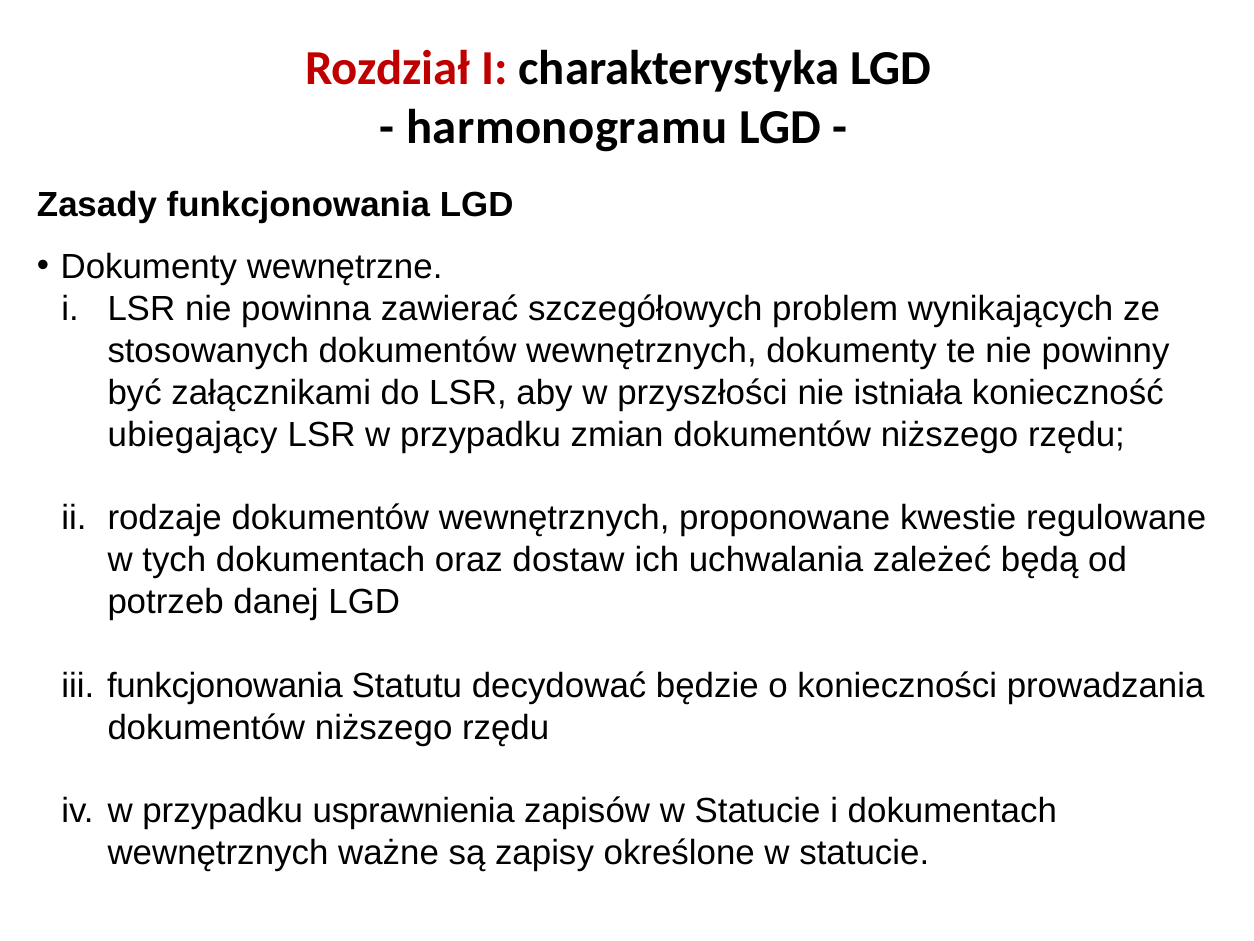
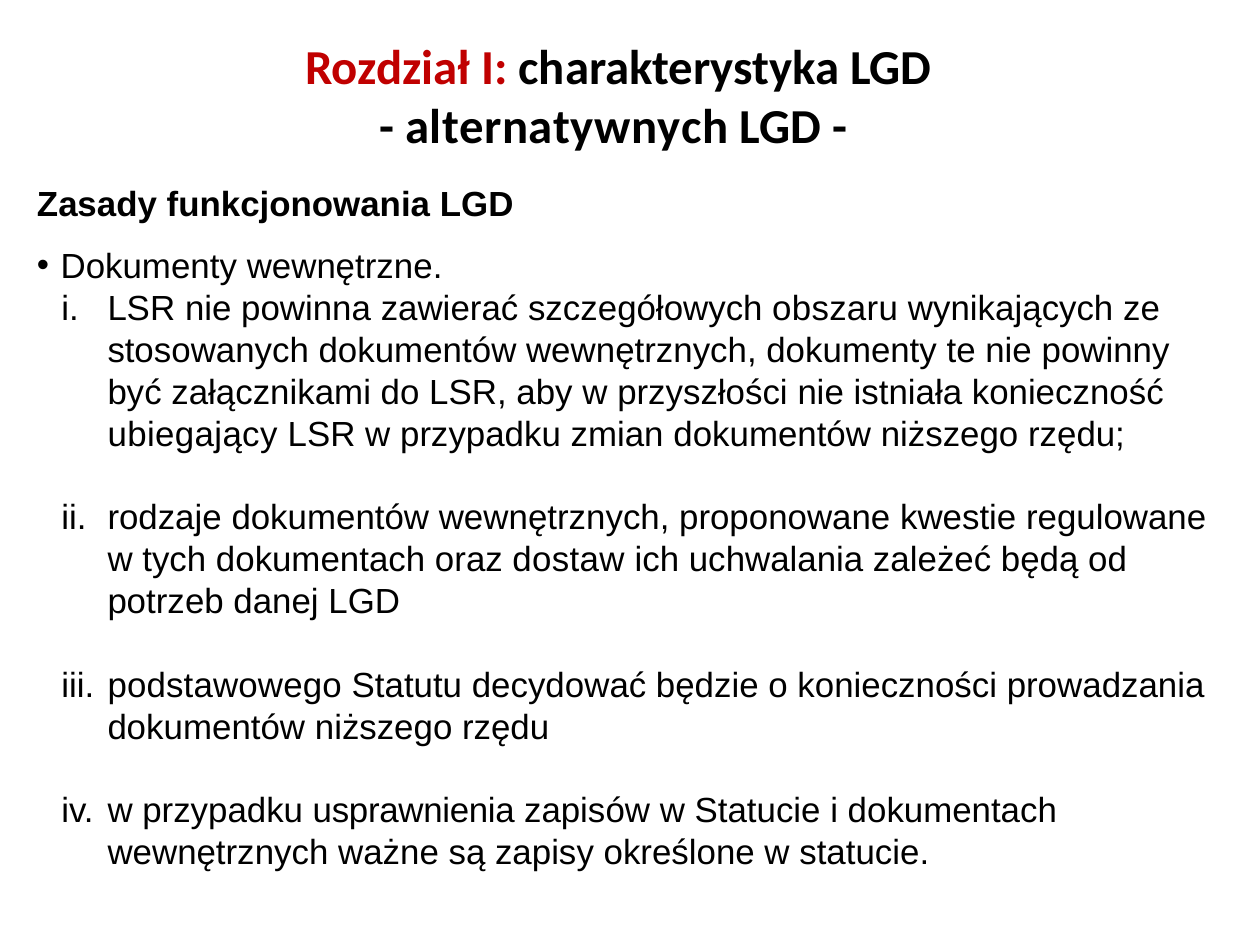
harmonogramu: harmonogramu -> alternatywnych (567, 127)
problem: problem -> obszaru (835, 309)
funkcjonowania: funkcjonowania -> podstawowego (225, 685)
